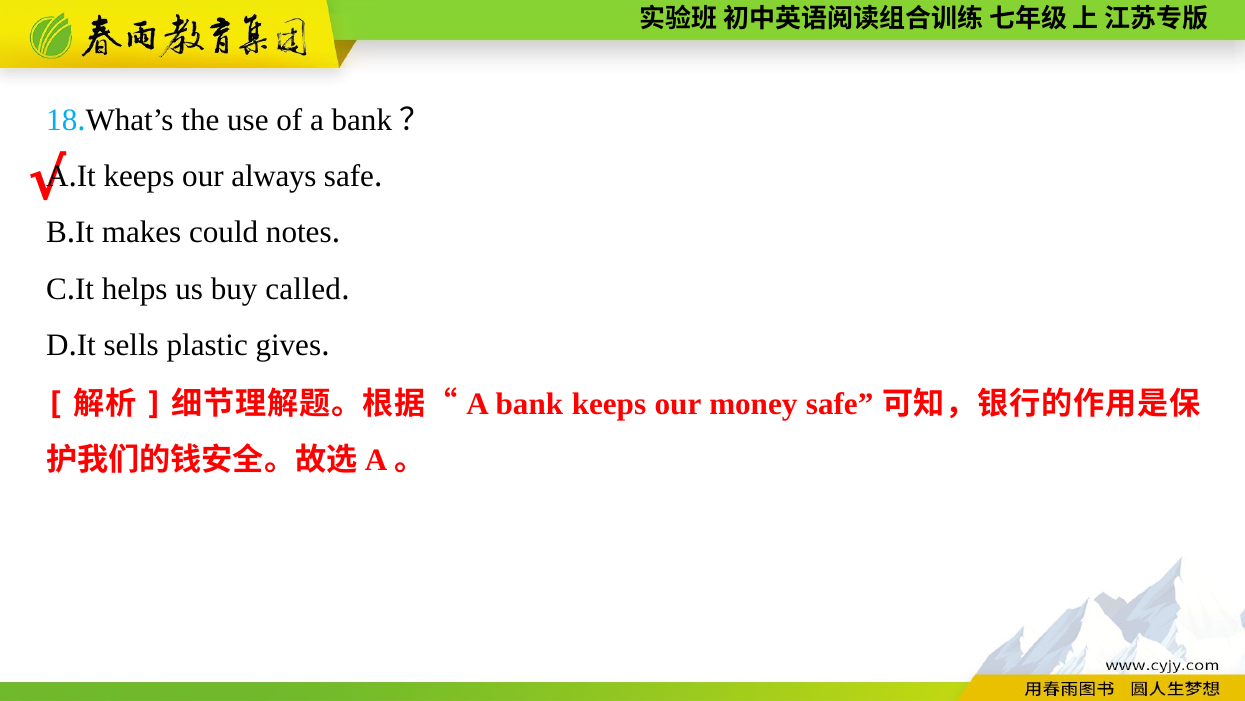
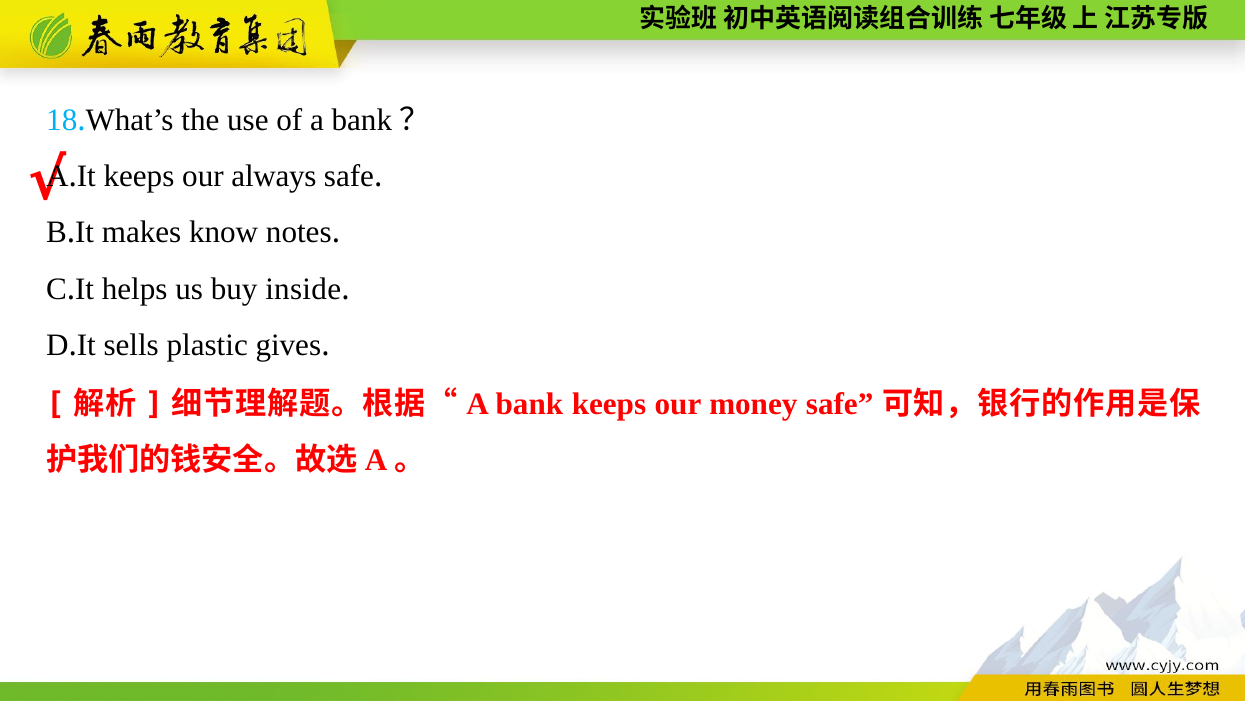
could: could -> know (224, 233)
called: called -> inside (303, 289)
